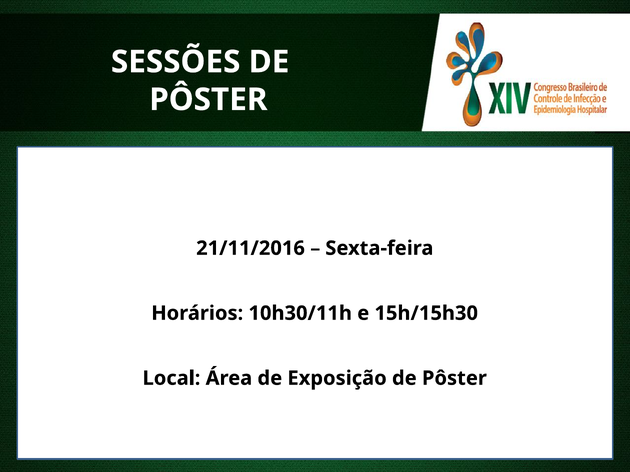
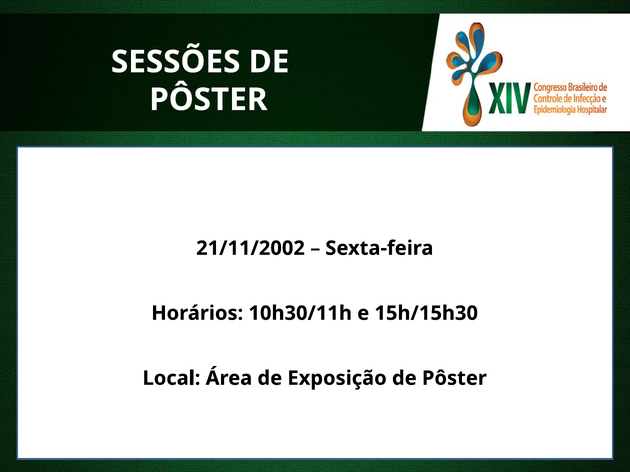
21/11/2016: 21/11/2016 -> 21/11/2002 (251, 248)
